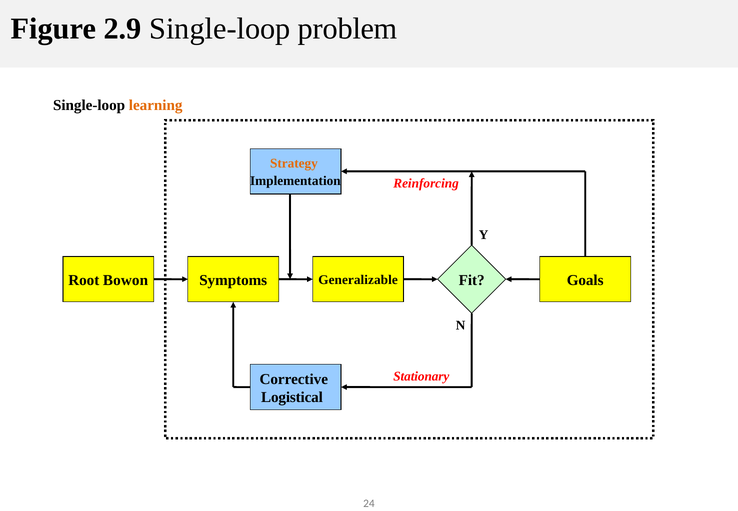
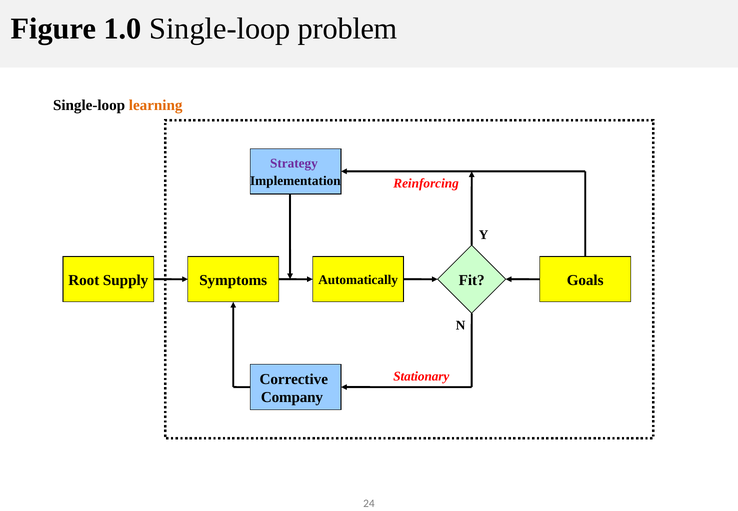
2.9: 2.9 -> 1.0 (123, 29)
Strategy colour: orange -> purple (294, 163)
Bowon: Bowon -> Supply (126, 280)
Generalizable: Generalizable -> Automatically (358, 280)
Logistical: Logistical -> Company (292, 397)
